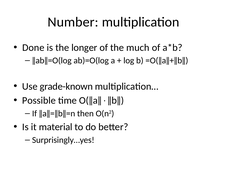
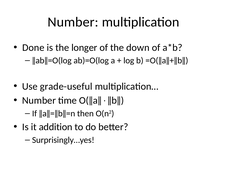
much: much -> down (138, 48)
grade-known: grade-known -> grade-useful (66, 86)
Possible: Possible -> Number (39, 101)
material: material -> addition (56, 127)
